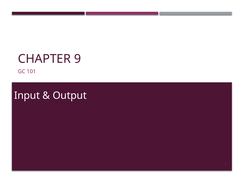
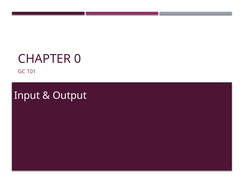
9: 9 -> 0 (78, 59)
